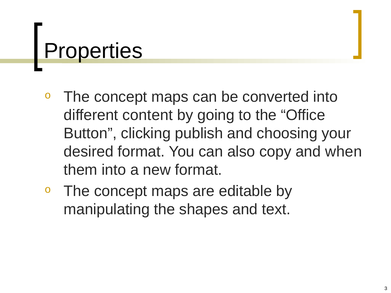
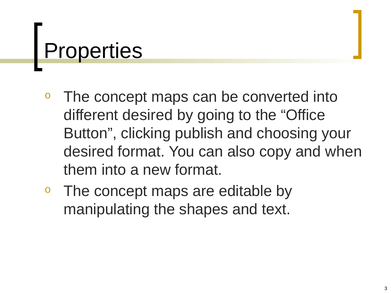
different content: content -> desired (148, 115)
